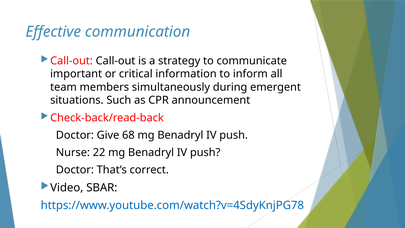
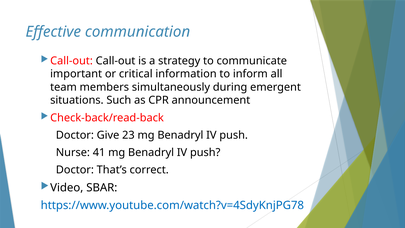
68: 68 -> 23 (128, 135)
22: 22 -> 41 (99, 152)
